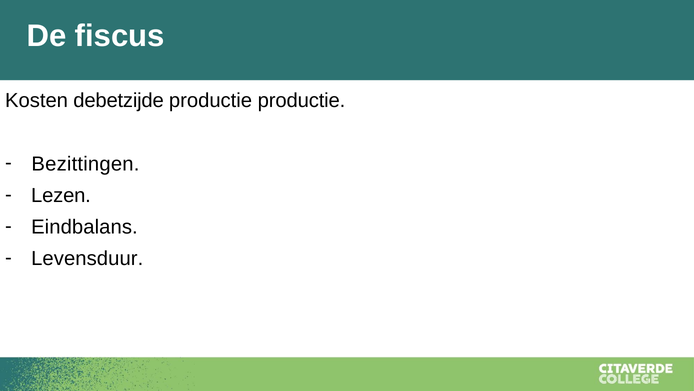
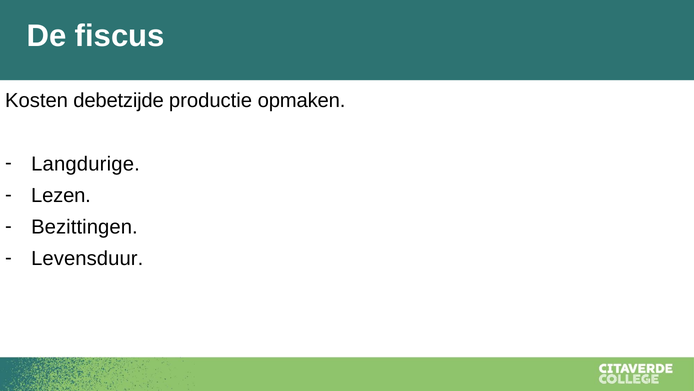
productie productie: productie -> opmaken (302, 101)
Bezittingen: Bezittingen -> Langdurige (85, 164)
Eindbalans: Eindbalans -> Bezittingen (84, 227)
